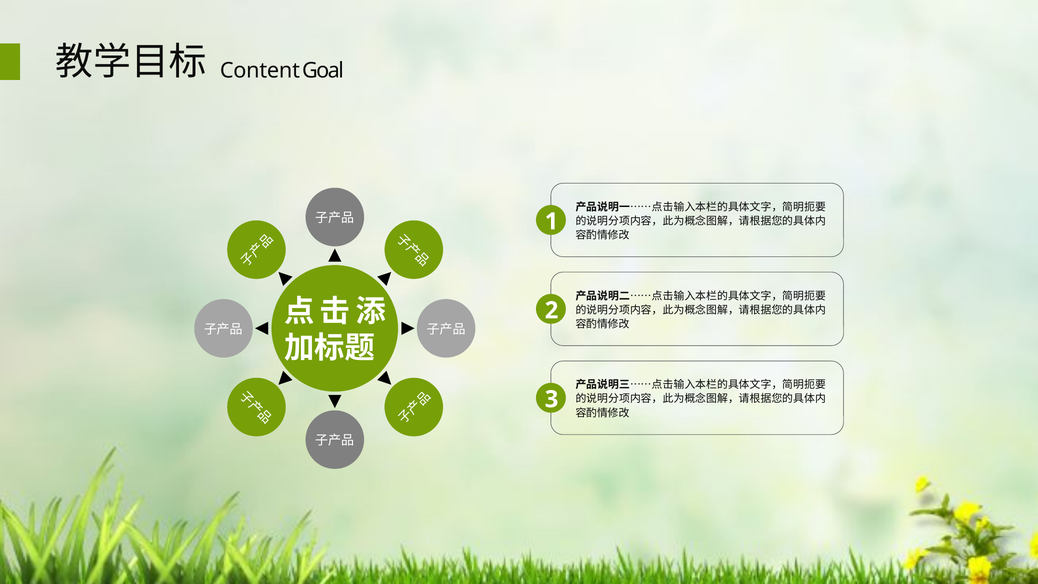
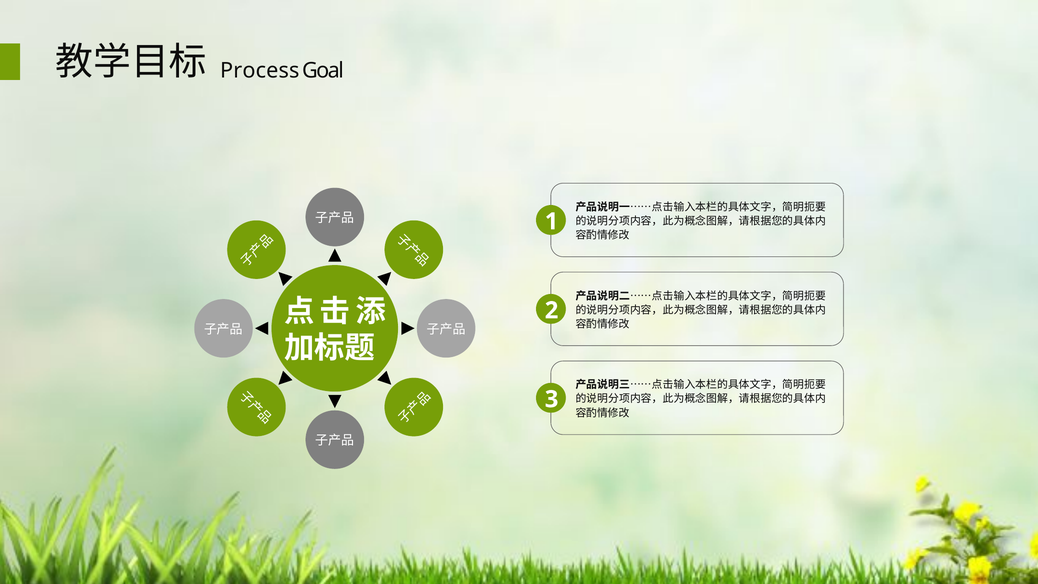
Content: Content -> Process (260, 71)
